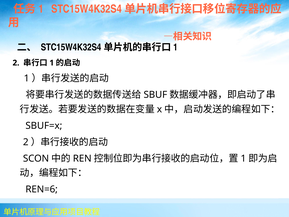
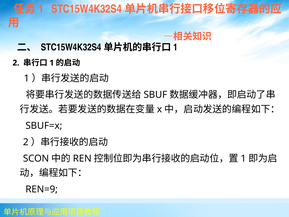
REN=6: REN=6 -> REN=9 (42, 189)
